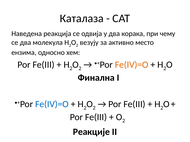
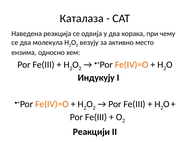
Финална: Финална -> Индукују (96, 78)
Fe(IV)=O colour: blue -> orange (52, 104)
Реакције: Реакције -> Реакцији (91, 132)
